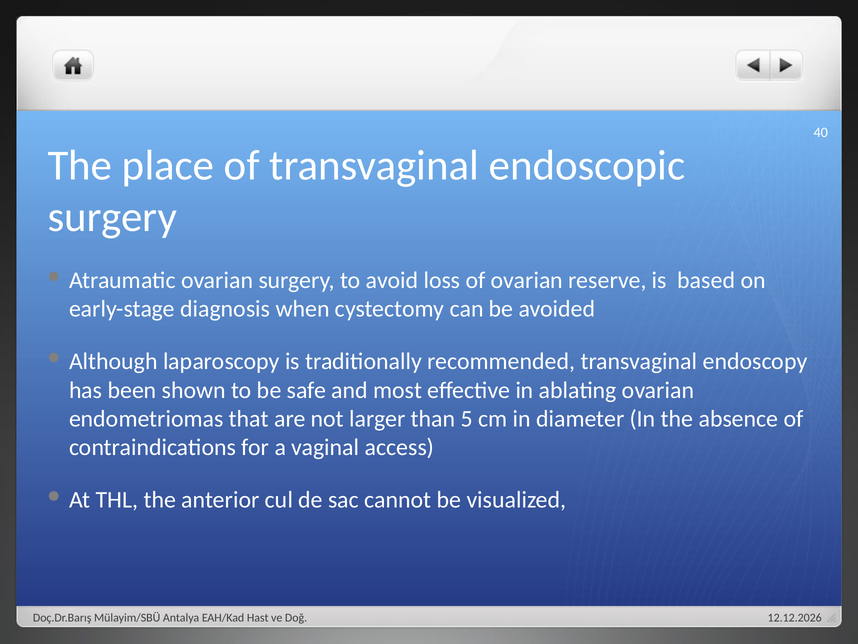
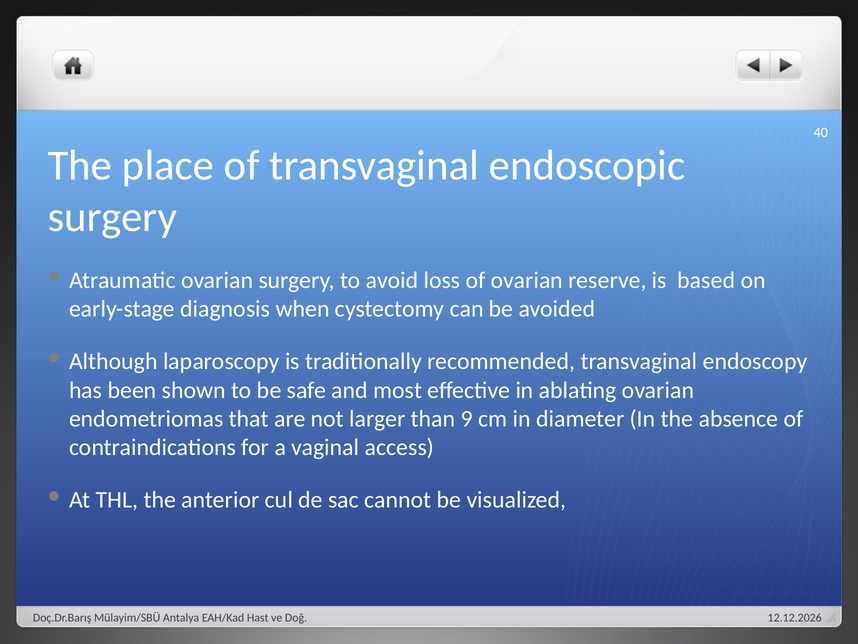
5: 5 -> 9 (467, 418)
